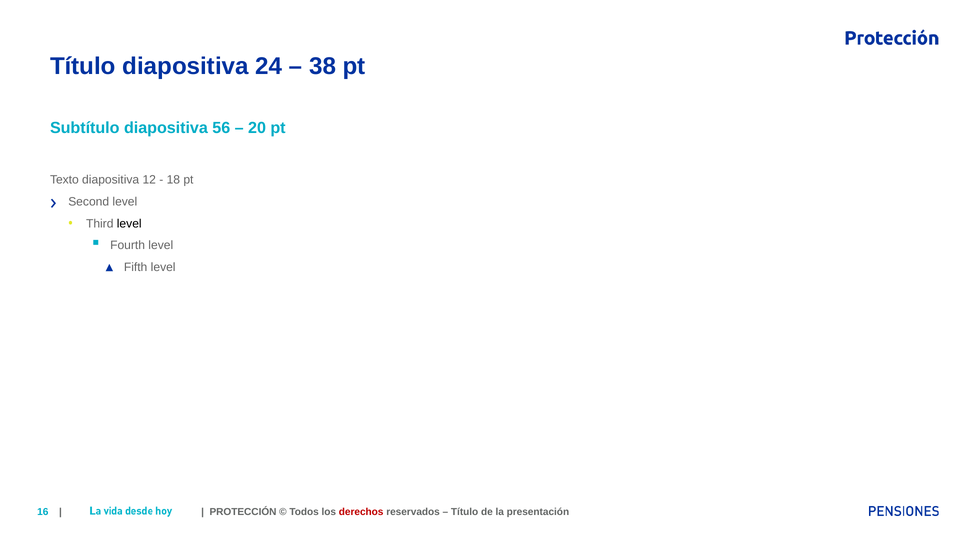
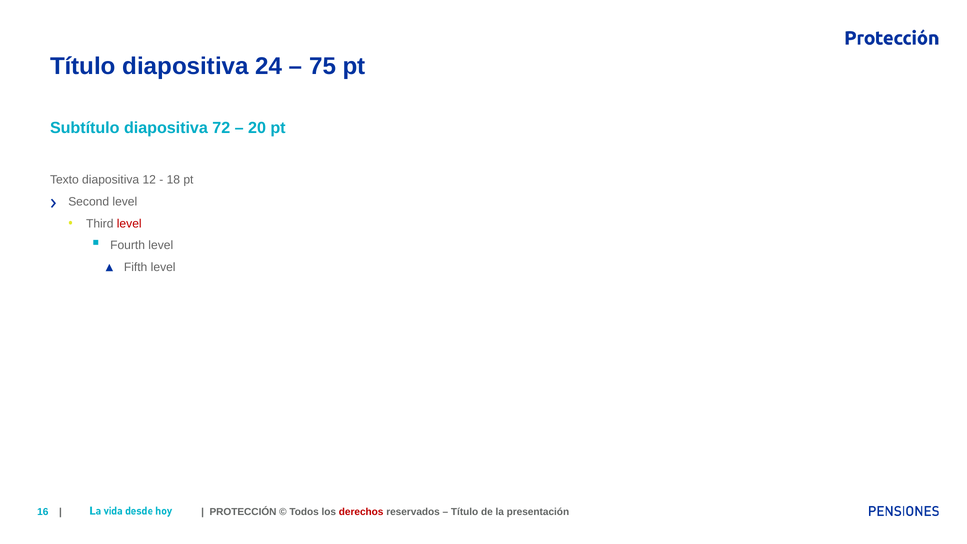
38: 38 -> 75 (322, 66)
56: 56 -> 72 (221, 128)
level colour: black -> red (129, 224)
